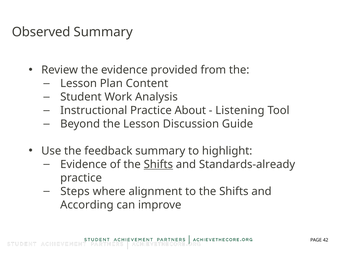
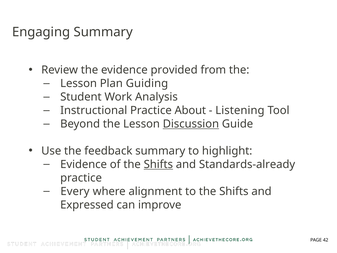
Observed: Observed -> Engaging (41, 32)
Content: Content -> Guiding (147, 83)
Discussion underline: none -> present (191, 124)
Steps: Steps -> Every (75, 191)
According: According -> Expressed (87, 205)
